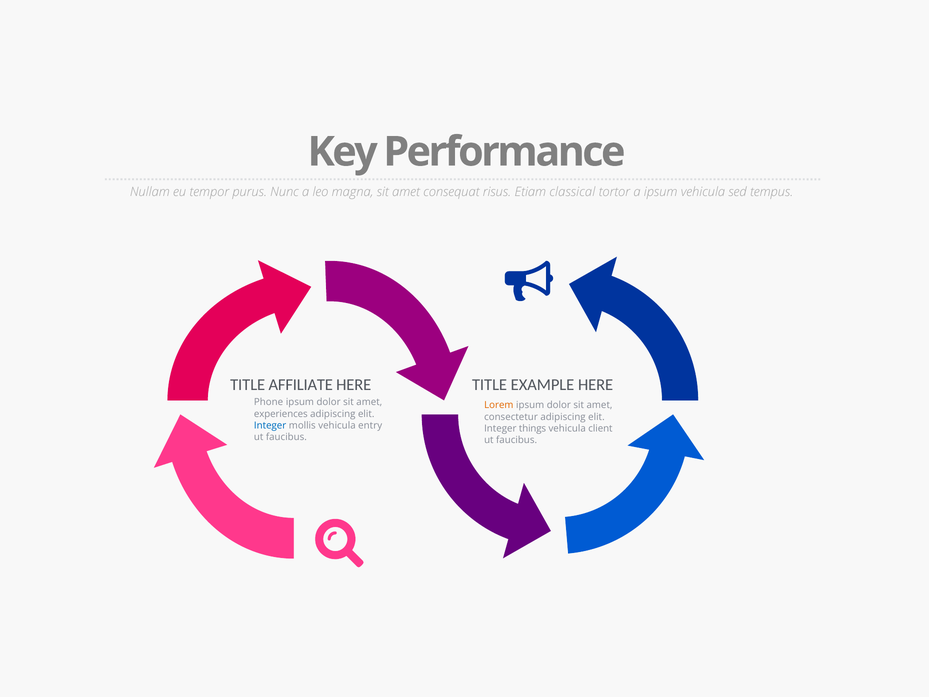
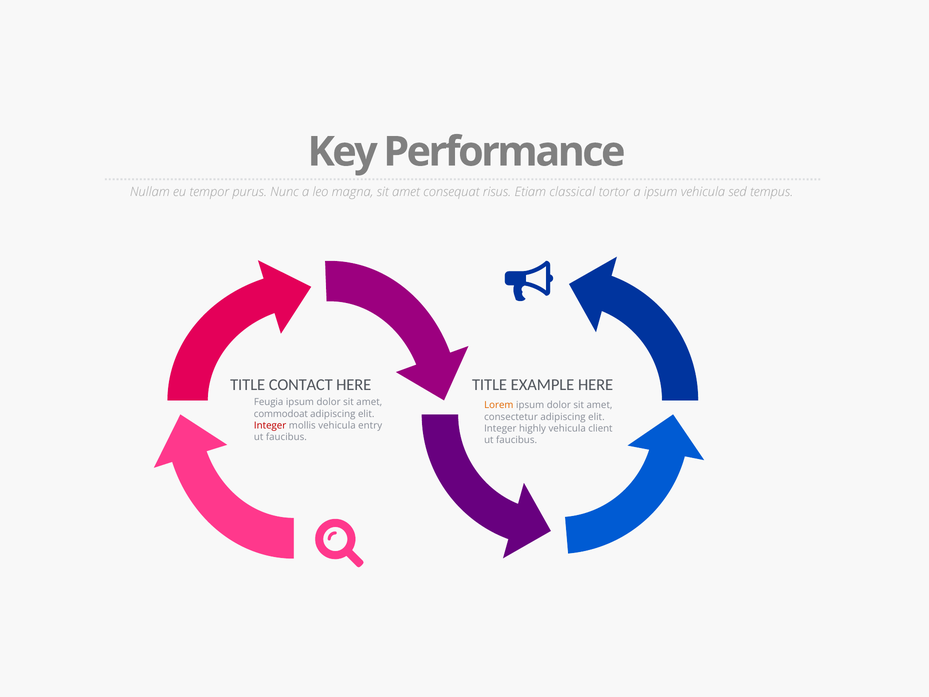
AFFILIATE: AFFILIATE -> CONTACT (301, 385)
Phone: Phone -> Feugia (269, 402)
experiences: experiences -> commodoat (281, 414)
Integer colour: blue -> red (270, 425)
things: things -> highly (532, 428)
